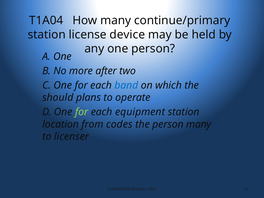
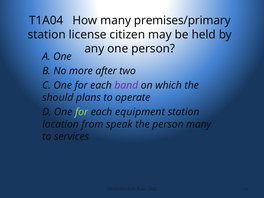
continue/primary: continue/primary -> premises/primary (182, 21)
device: device -> citizen (127, 35)
band colour: blue -> purple (126, 85)
codes: codes -> speak (119, 124)
licenser: licenser -> services (72, 137)
